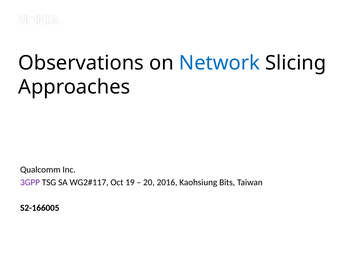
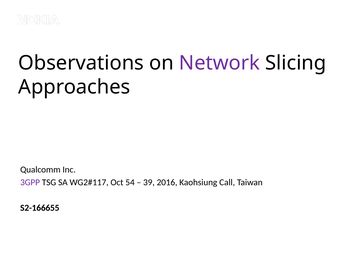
Network colour: blue -> purple (219, 63)
19: 19 -> 54 (130, 183)
20: 20 -> 39 (149, 183)
Bits: Bits -> Call (227, 183)
S2-166005: S2-166005 -> S2-166655 (40, 208)
